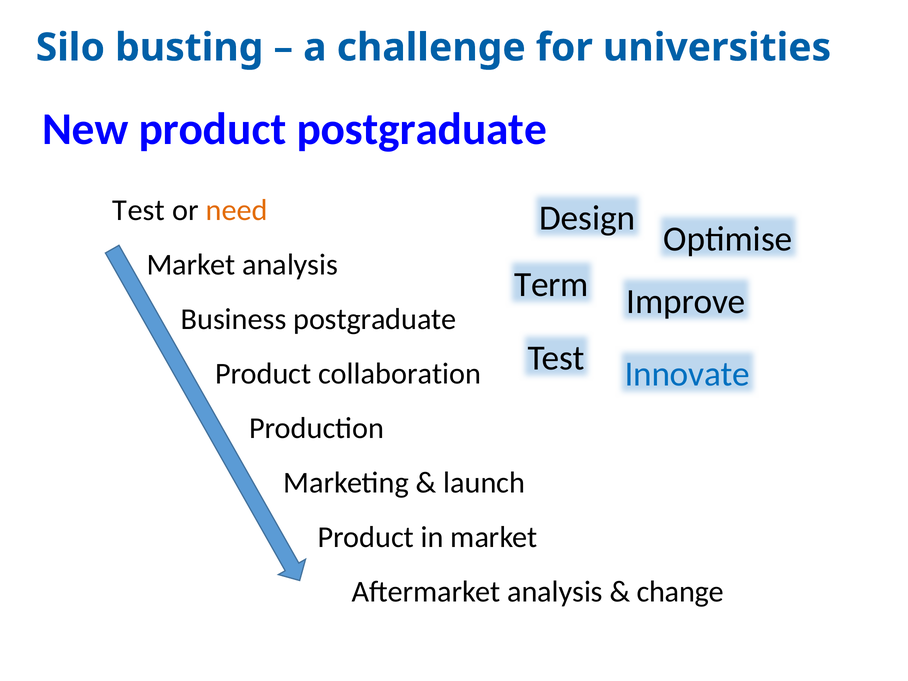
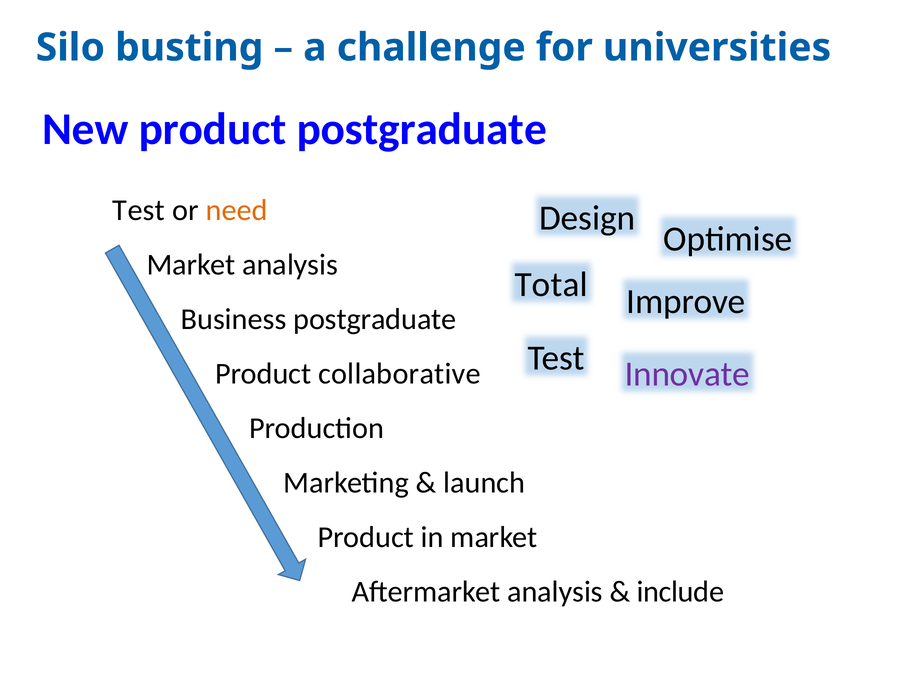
Term: Term -> Total (551, 284)
Innovate colour: blue -> purple (687, 374)
collaboration: collaboration -> collaborative (399, 374)
change: change -> include (680, 592)
